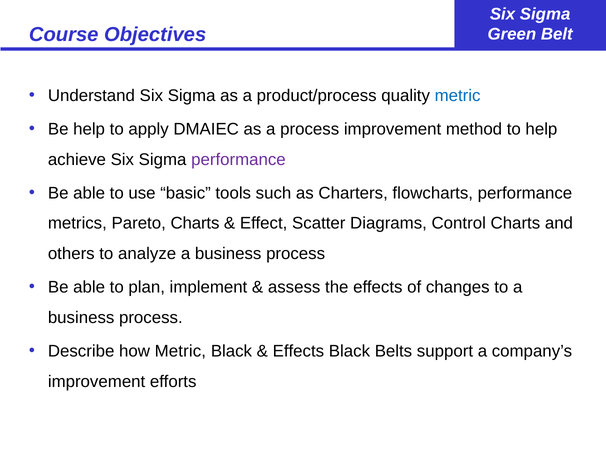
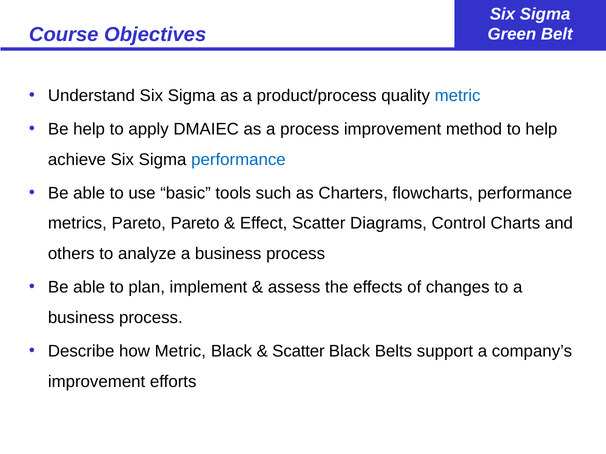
performance colour: purple -> blue (238, 160)
Pareto Charts: Charts -> Pareto (195, 224)
Effects: Effects -> Scatter (298, 352)
